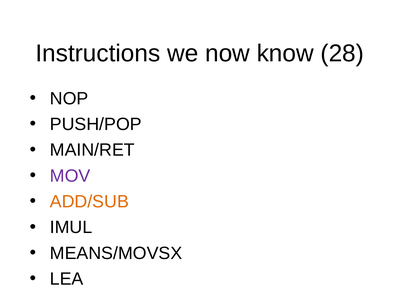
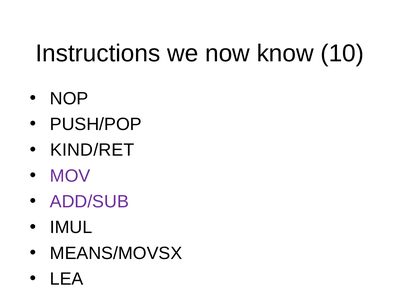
28: 28 -> 10 (342, 53)
MAIN/RET: MAIN/RET -> KIND/RET (92, 150)
ADD/SUB colour: orange -> purple (89, 202)
